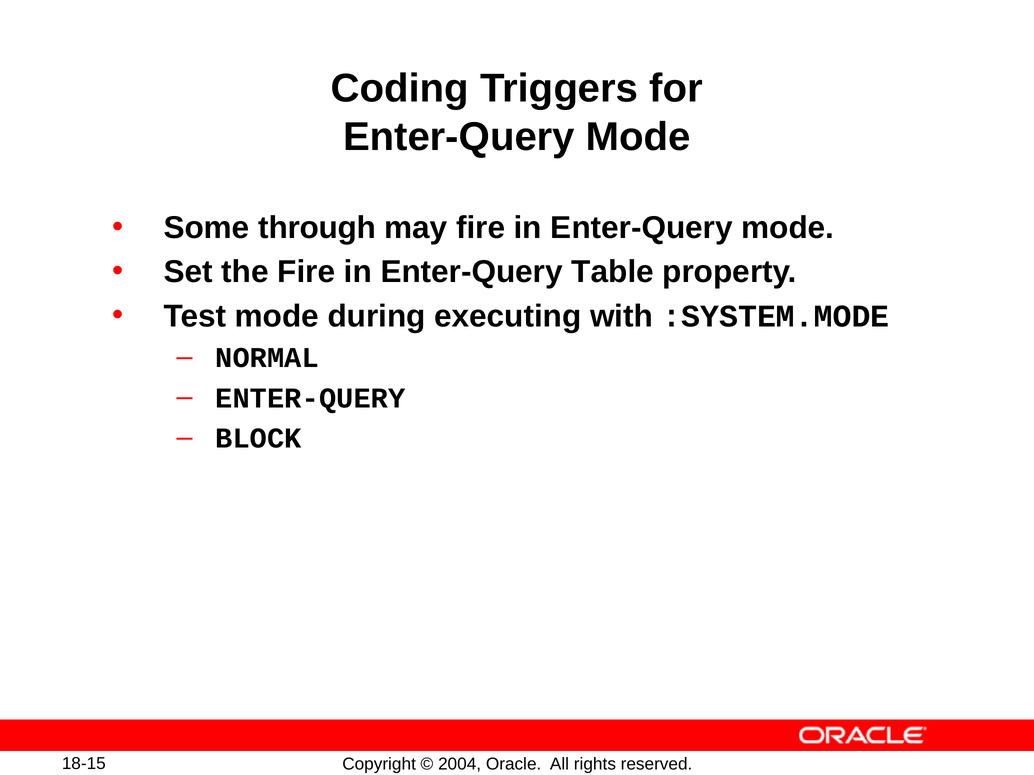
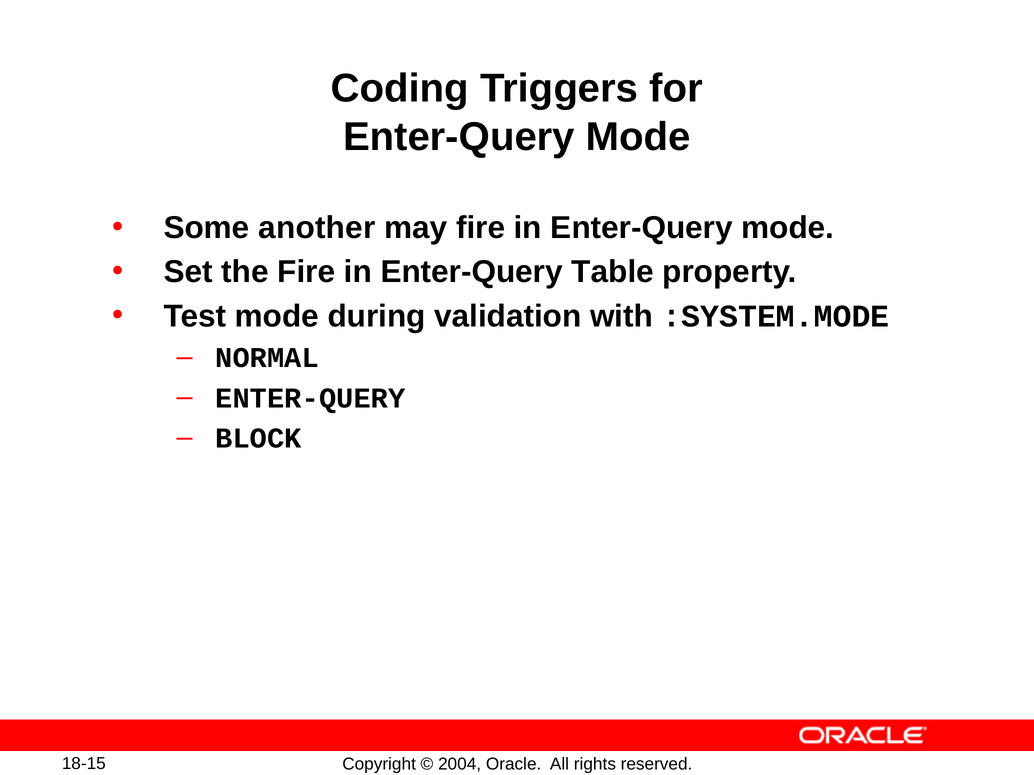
through: through -> another (317, 228)
executing: executing -> validation (508, 316)
